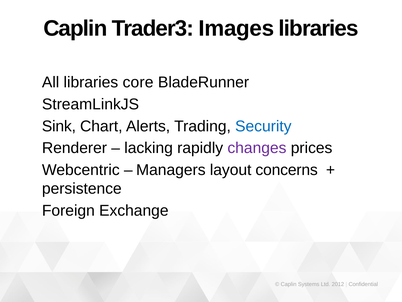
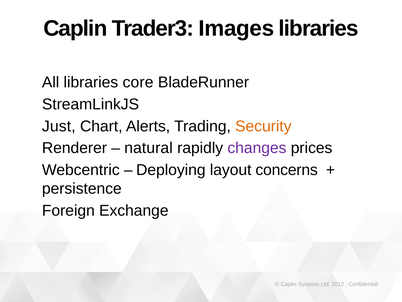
Sink: Sink -> Just (59, 126)
Security colour: blue -> orange (263, 126)
lacking: lacking -> natural (149, 148)
Managers: Managers -> Deploying (171, 170)
